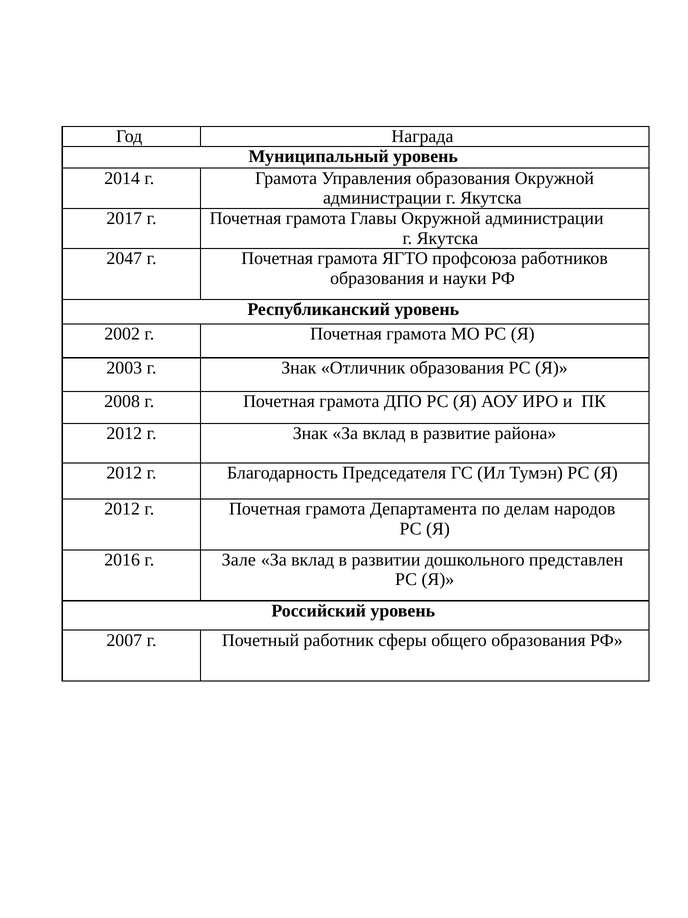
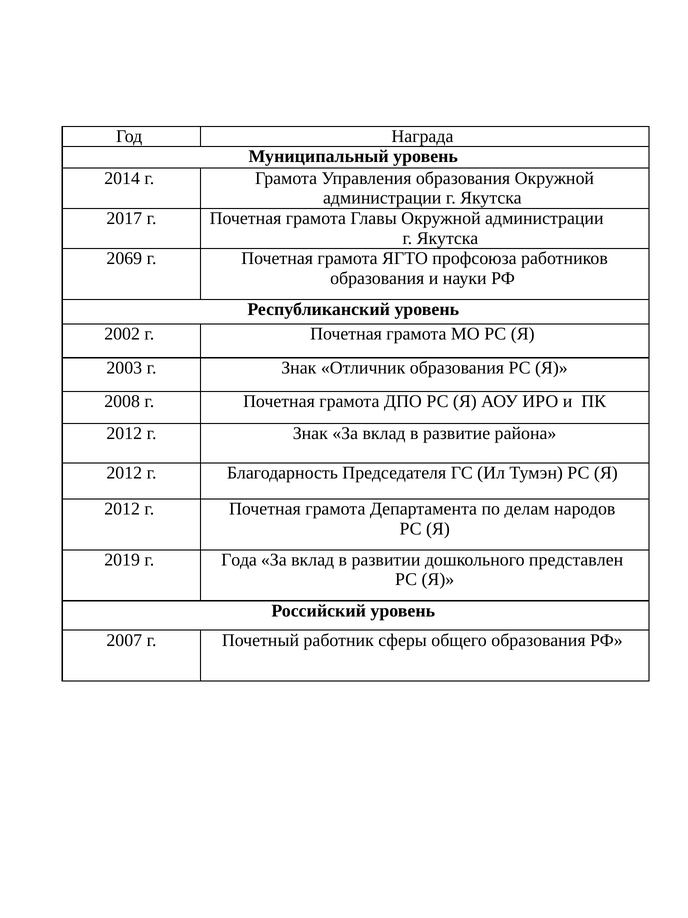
2047: 2047 -> 2069 (124, 258)
2016: 2016 -> 2019 (122, 559)
Зале: Зале -> Года (239, 559)
